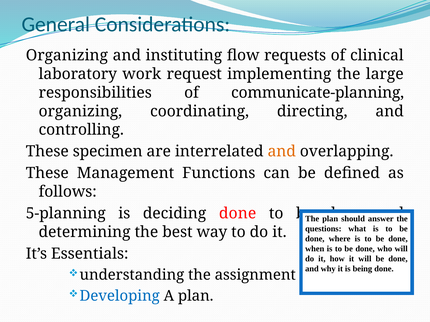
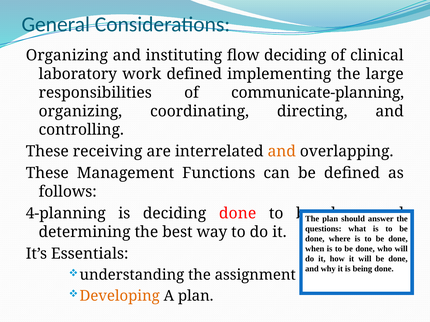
flow requests: requests -> deciding (295, 56)
work request: request -> defined (194, 74)
specimen: specimen -> receiving (108, 152)
5-planning: 5-planning -> 4-planning (66, 214)
Developing colour: blue -> orange (120, 296)
